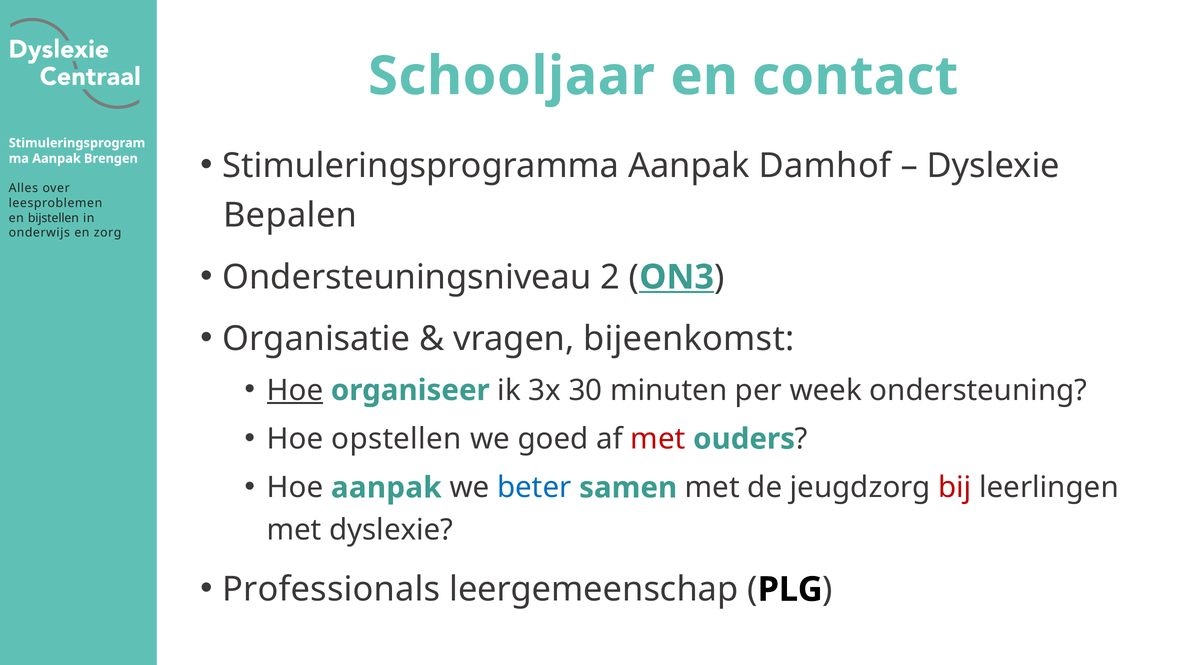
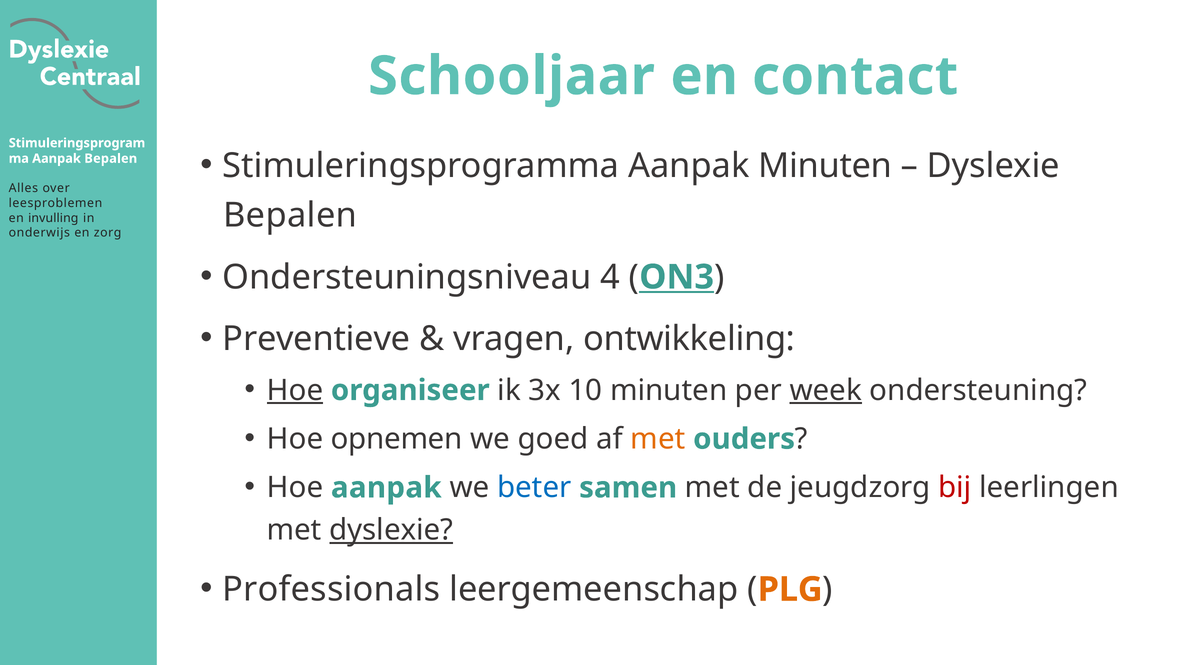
Aanpak Damhof: Damhof -> Minuten (825, 166)
Aanpak Brengen: Brengen -> Bepalen (111, 158)
bijstellen: bijstellen -> invulling (53, 218)
2: 2 -> 4 (610, 277)
Organisatie: Organisatie -> Preventieve (316, 339)
bijeenkomst: bijeenkomst -> ontwikkeling (689, 339)
30: 30 -> 10 (585, 390)
week underline: none -> present (826, 390)
opstellen: opstellen -> opnemen (397, 439)
met colour: red -> orange (658, 439)
dyslexie underline: none -> present (391, 530)
PLG colour: black -> orange (790, 589)
